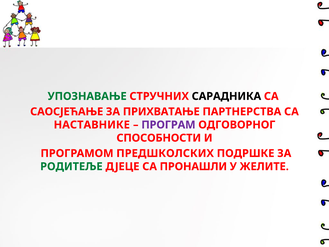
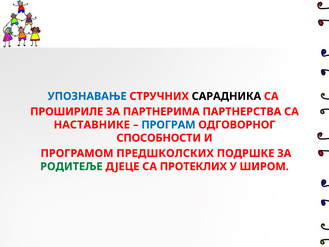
УПОЗНАВАЊЕ colour: green -> blue (87, 96)
САОСЈЕЋАЊЕ: САОСЈЕЋАЊЕ -> ПРОШИРИЛЕ (67, 112)
ПРИХВАТАЊЕ: ПРИХВАТАЊЕ -> ПАРТНЕРИМА (161, 112)
ПРОГРАМ colour: purple -> blue (168, 125)
ПРОНАШЛИ: ПРОНАШЛИ -> ПРОТЕКЛИХ (193, 166)
ЖЕЛИТЕ: ЖЕЛИТЕ -> ШИРОМ (264, 166)
